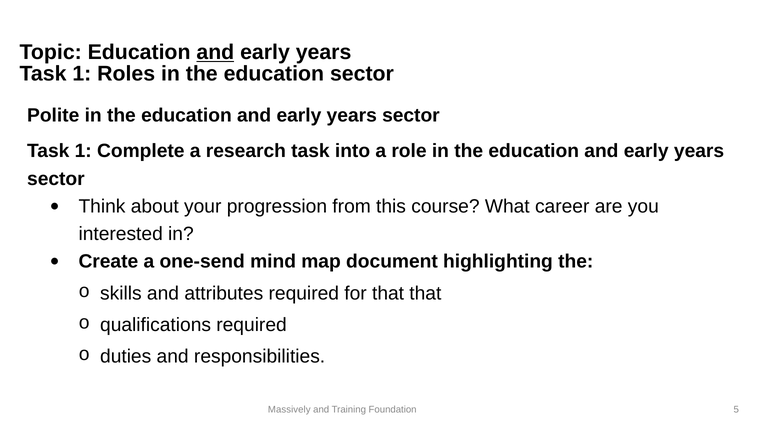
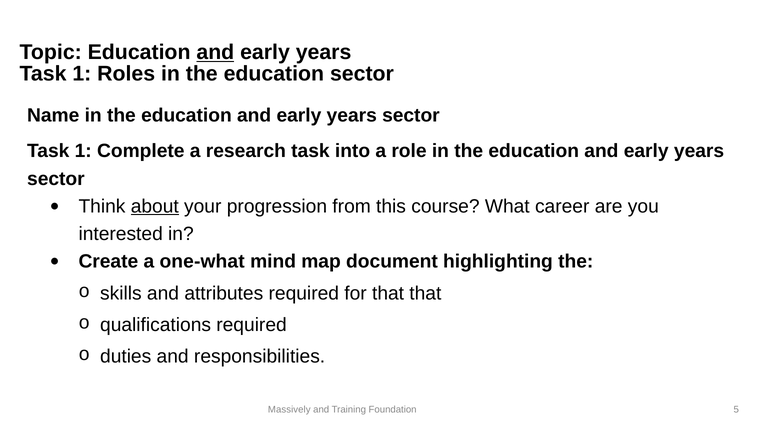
Polite: Polite -> Name (53, 115)
about underline: none -> present (155, 206)
one-send: one-send -> one-what (202, 262)
